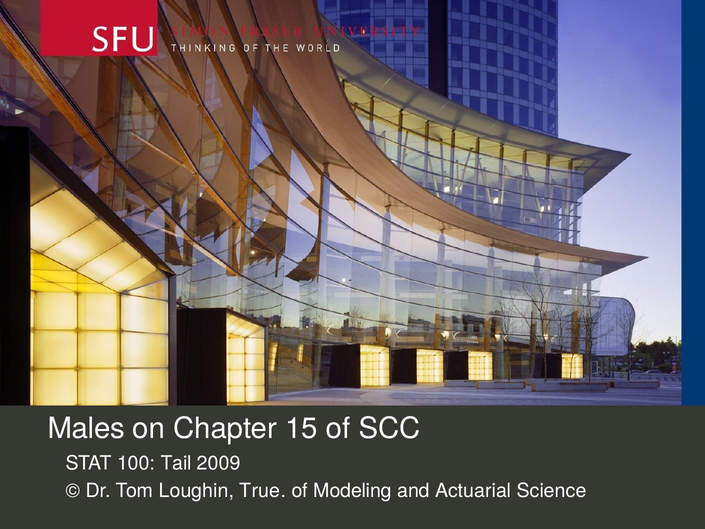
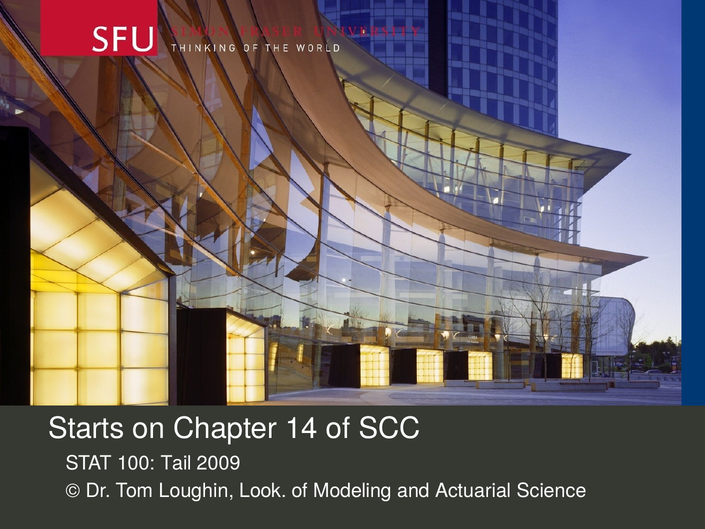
Males: Males -> Starts (86, 429)
15: 15 -> 14 (301, 429)
True: True -> Look (263, 491)
